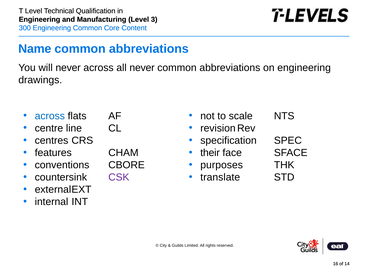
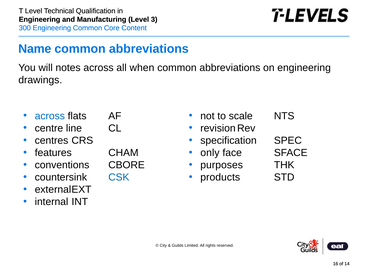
will never: never -> notes (68, 68)
all never: never -> when (142, 68)
their: their -> only (210, 153)
CSK colour: purple -> blue (119, 177)
translate: translate -> products (220, 177)
